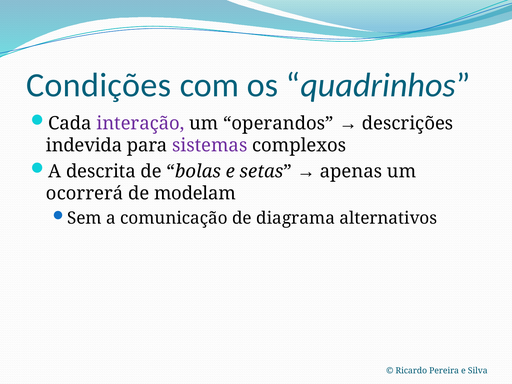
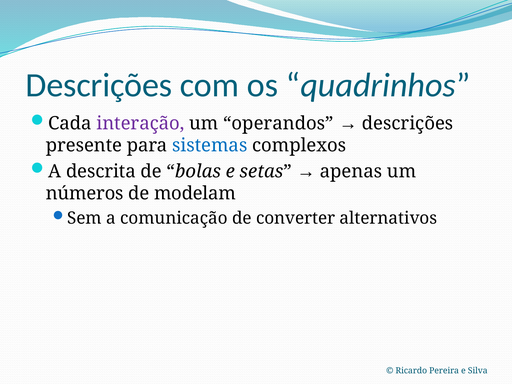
Condições: Condições -> Descrições (99, 85)
indevida: indevida -> presente (84, 145)
sistemas colour: purple -> blue (210, 145)
ocorrerá: ocorrerá -> números (85, 193)
diagrama: diagrama -> converter (296, 218)
